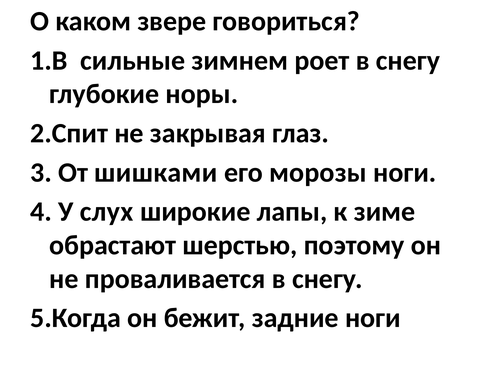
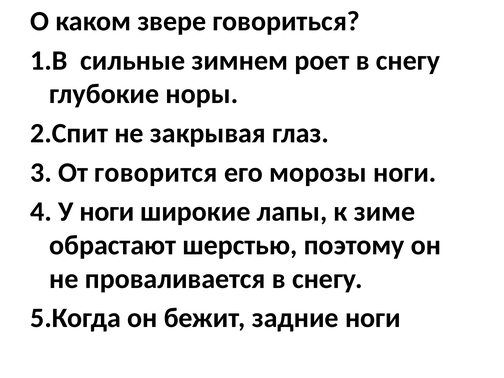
шишками: шишками -> говорится (156, 172)
У слух: слух -> ноги (107, 212)
